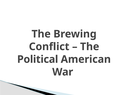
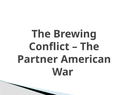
Political: Political -> Partner (38, 59)
